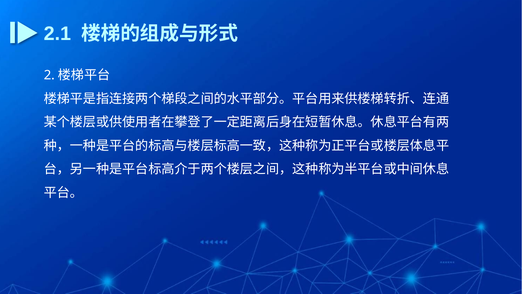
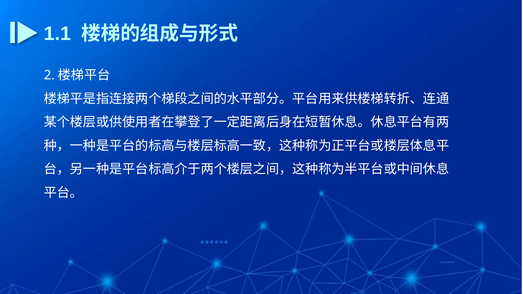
2.1: 2.1 -> 1.1 (57, 34)
